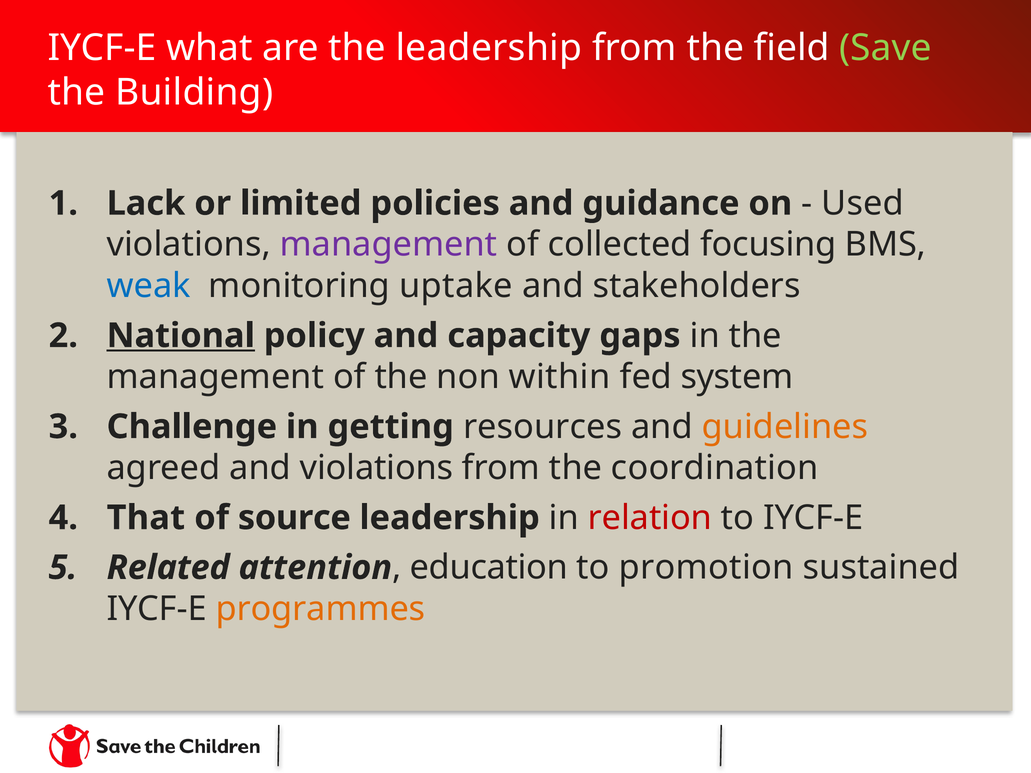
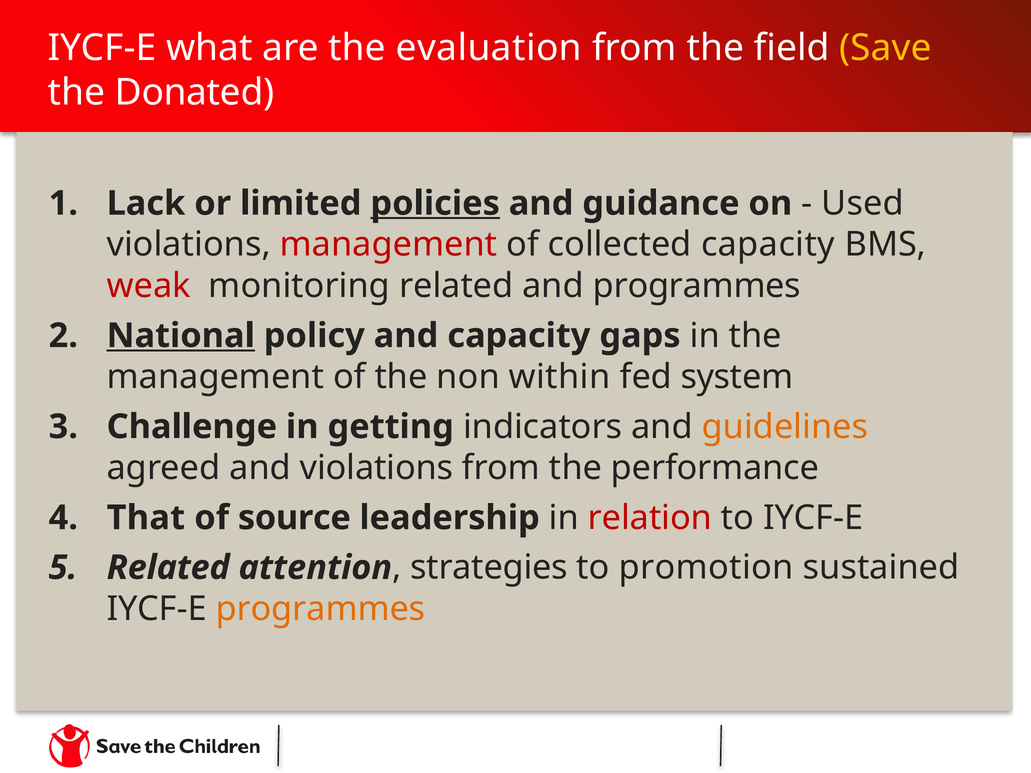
the leadership: leadership -> evaluation (489, 48)
Save colour: light green -> yellow (885, 48)
Building: Building -> Donated (194, 92)
policies underline: none -> present (435, 203)
management colour: purple -> red (389, 245)
collected focusing: focusing -> capacity (768, 245)
weak colour: blue -> red (149, 286)
monitoring uptake: uptake -> related (456, 286)
and stakeholders: stakeholders -> programmes (697, 286)
resources: resources -> indicators (543, 427)
coordination: coordination -> performance (715, 468)
education: education -> strategies (489, 568)
